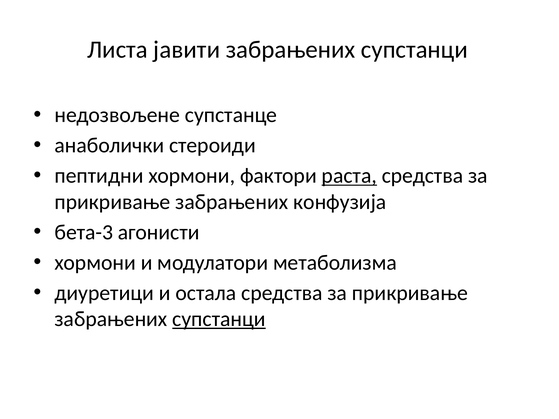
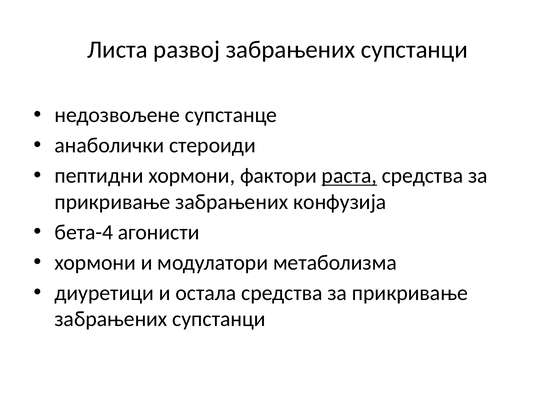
јавити: јавити -> развој (187, 50)
бета-3: бета-3 -> бета-4 (84, 232)
супстанци underline: present -> none (219, 319)
